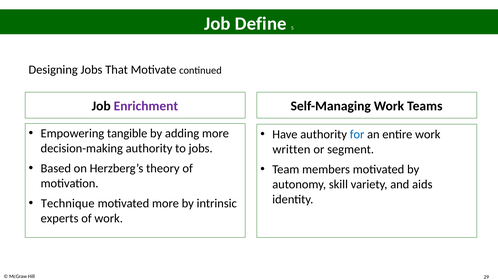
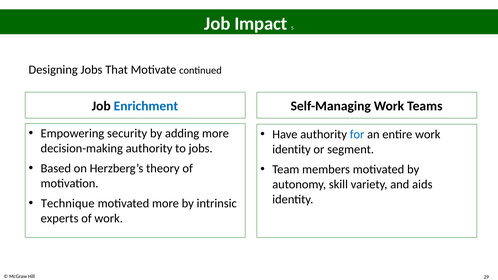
Define: Define -> Impact (261, 24)
Enrichment colour: purple -> blue (146, 106)
tangible: tangible -> security (127, 133)
written: written -> identity (292, 149)
